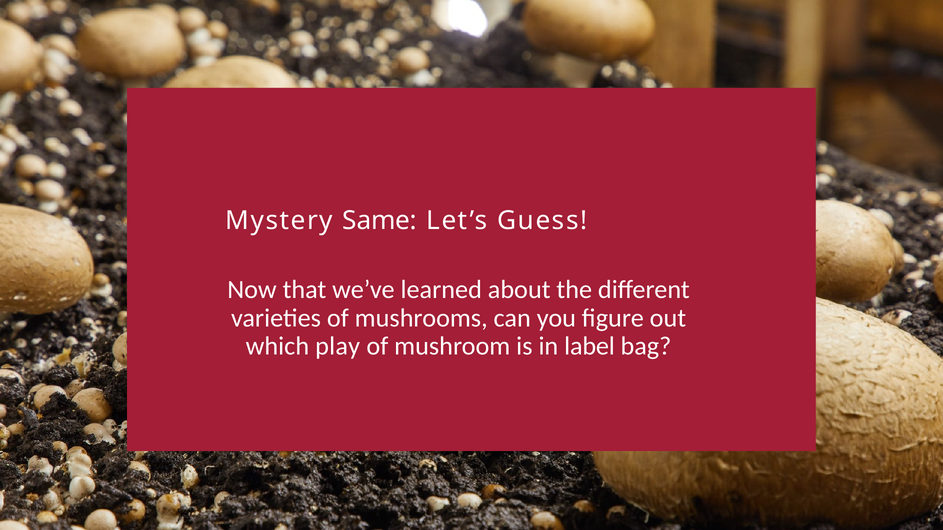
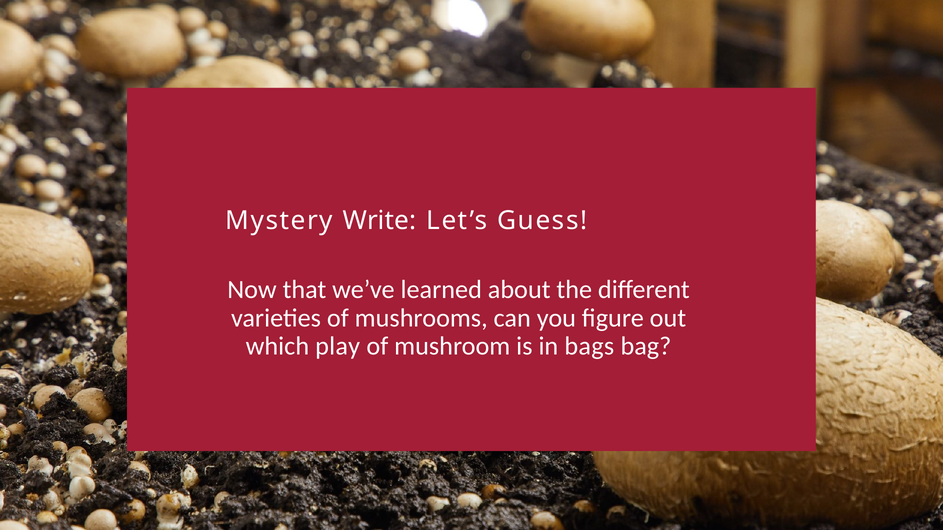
Same: Same -> Write (379, 221)
label: label -> bags (589, 346)
